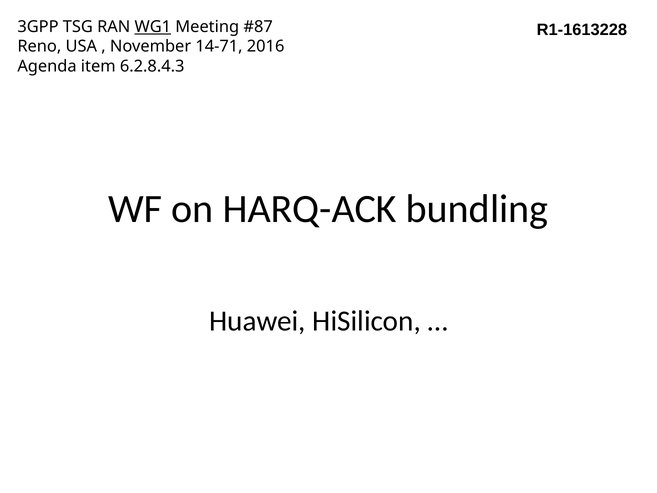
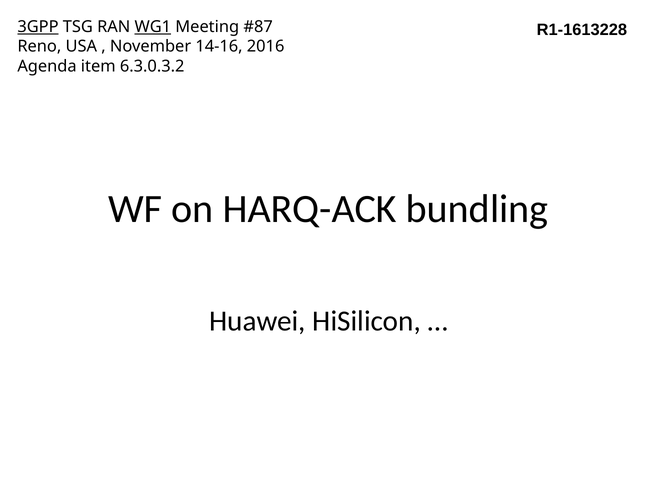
3GPP underline: none -> present (38, 27)
14-71: 14-71 -> 14-16 (219, 46)
6.2.8.4.3: 6.2.8.4.3 -> 6.3.0.3.2 (152, 66)
